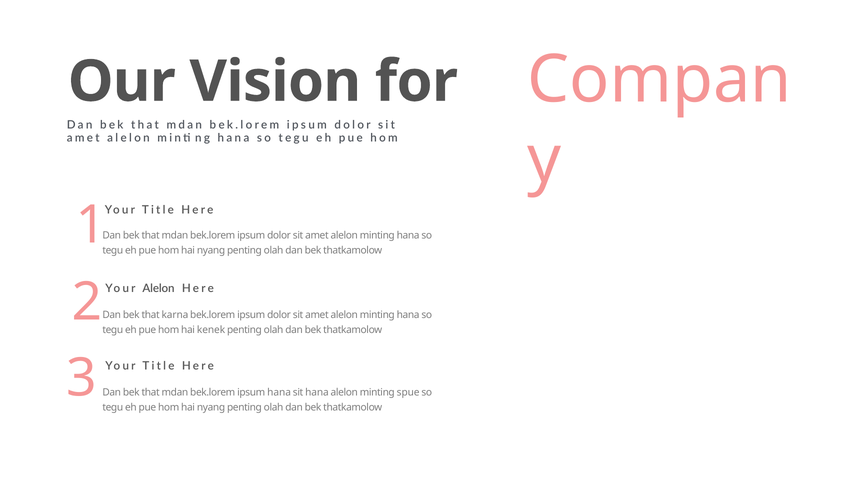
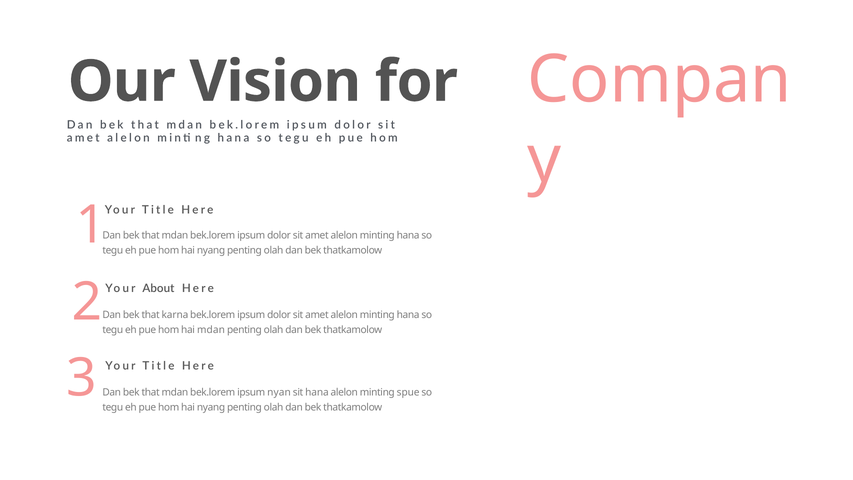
Your Alelon: Alelon -> About (158, 288)
hai kenek: kenek -> mdan (211, 330)
ipsum hana: hana -> nyan (279, 392)
